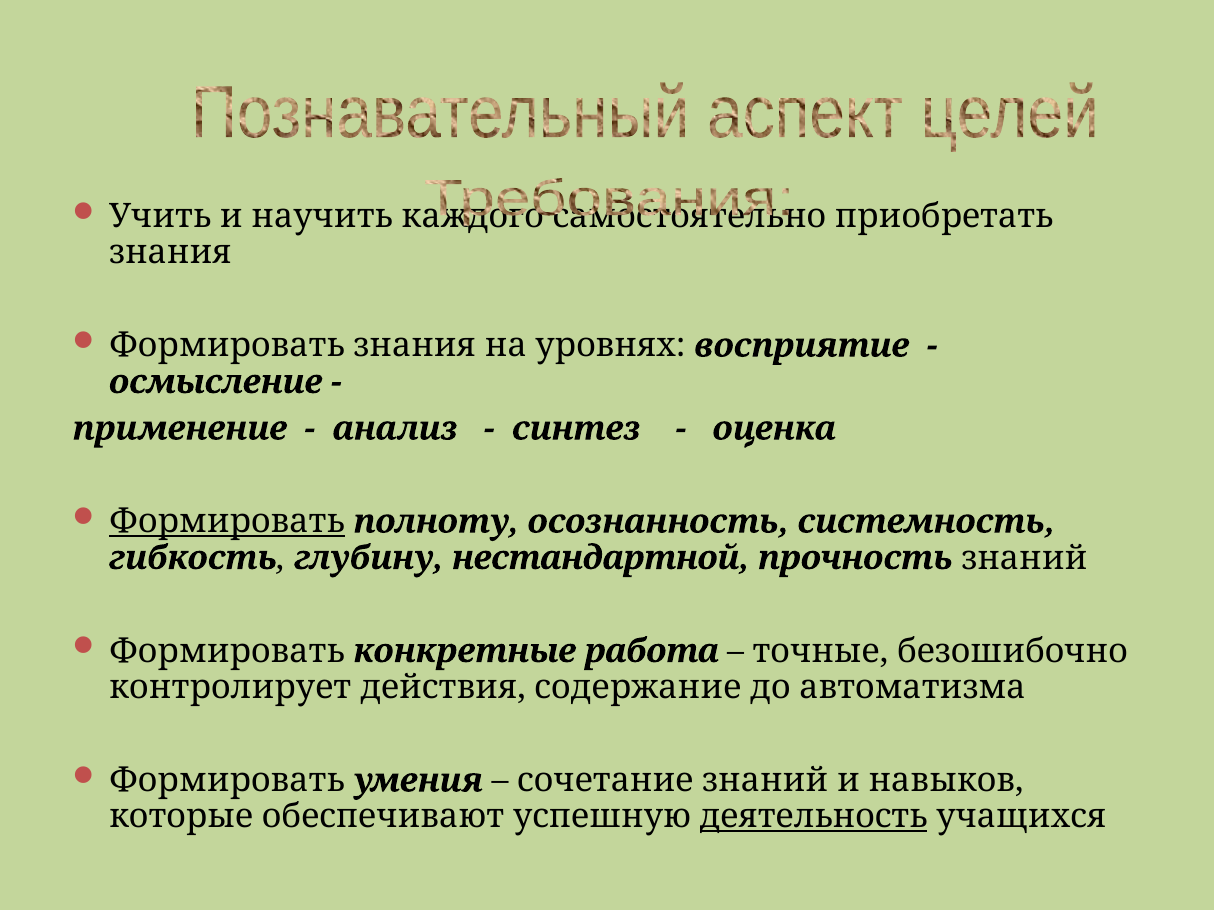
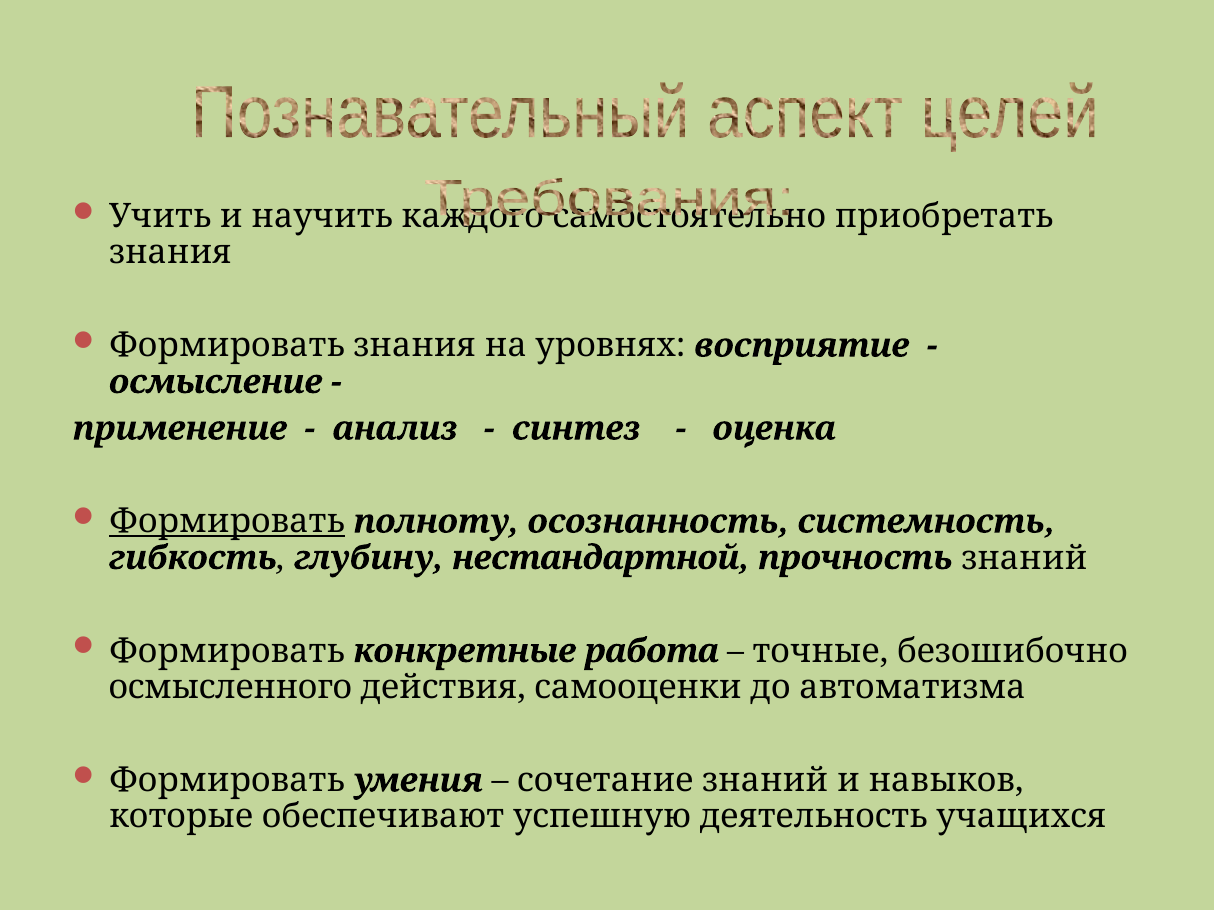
контролирует: контролирует -> осмысленного (230, 688)
содержание: содержание -> самооценки (638, 688)
деятельность underline: present -> none (814, 817)
